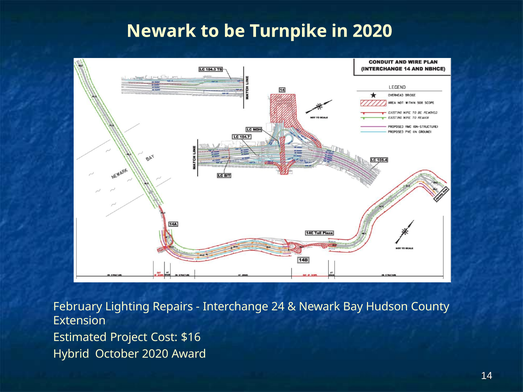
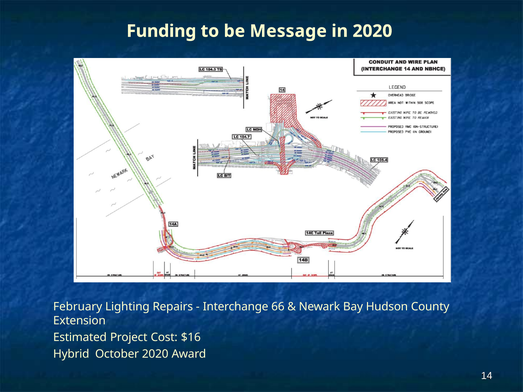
Newark: Newark -> Funding (161, 31)
Turnpike: Turnpike -> Message (288, 31)
24: 24 -> 66 (278, 307)
